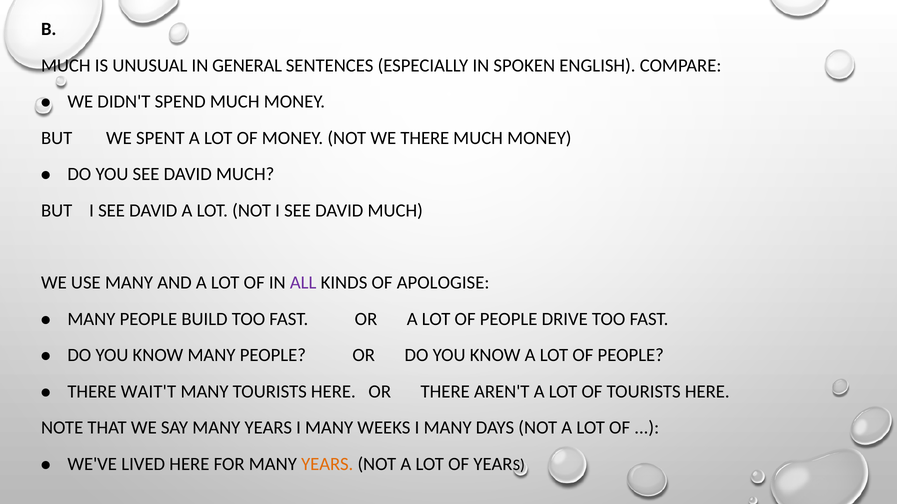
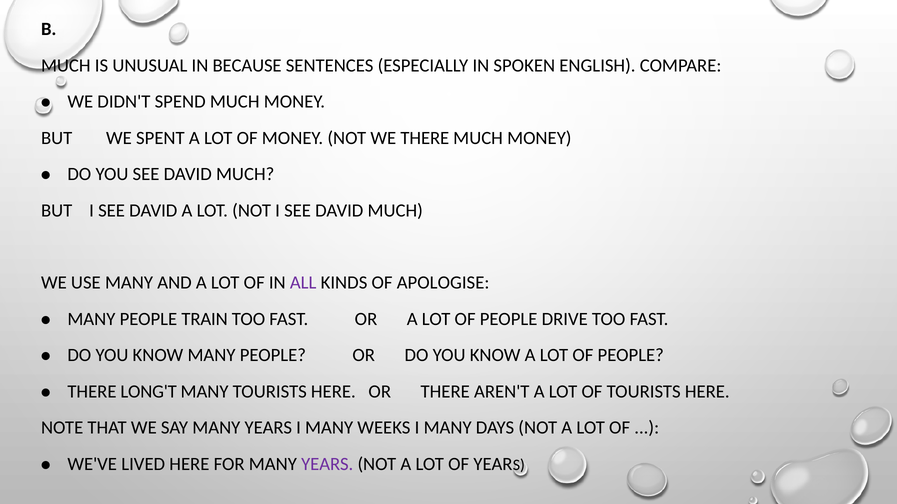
GENERAL: GENERAL -> BECAUSE (247, 66)
BUILD: BUILD -> TRAIN (205, 319)
WAIT'T: WAIT'T -> LONG'T (149, 392)
YEARS colour: orange -> purple (327, 464)
